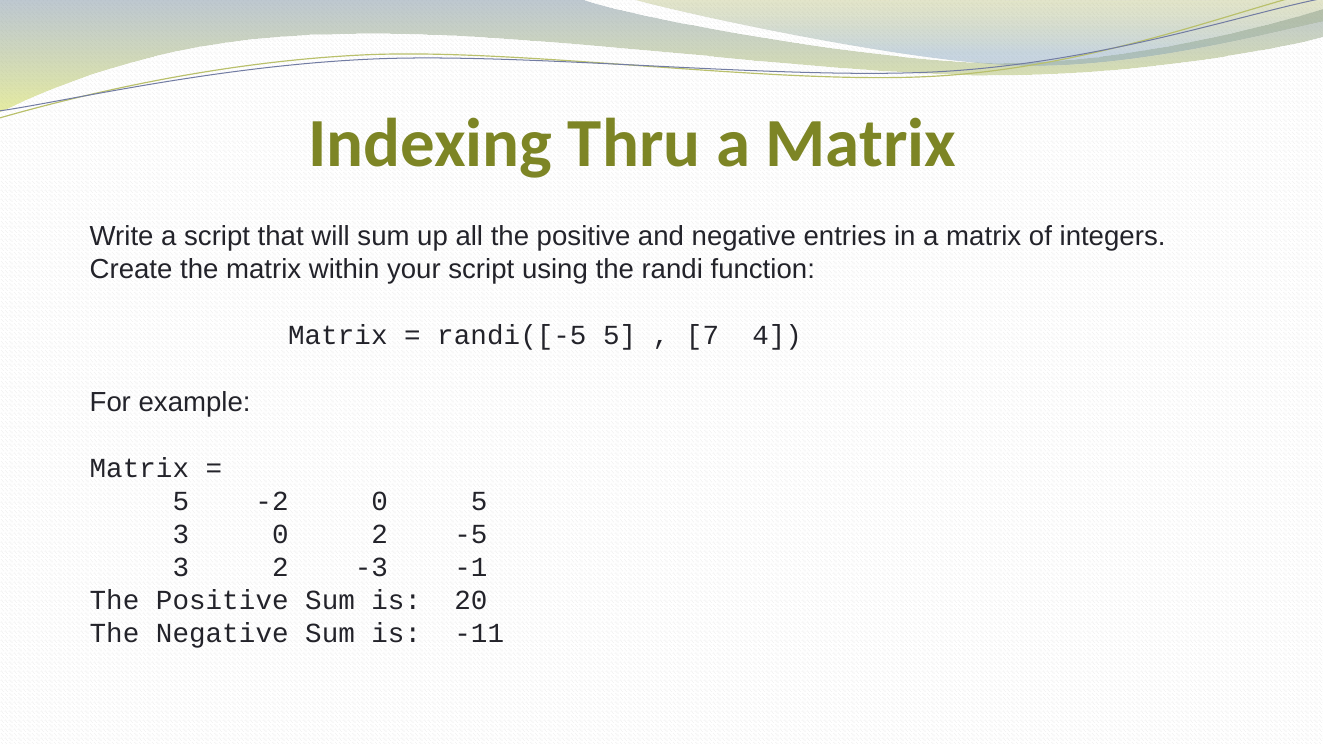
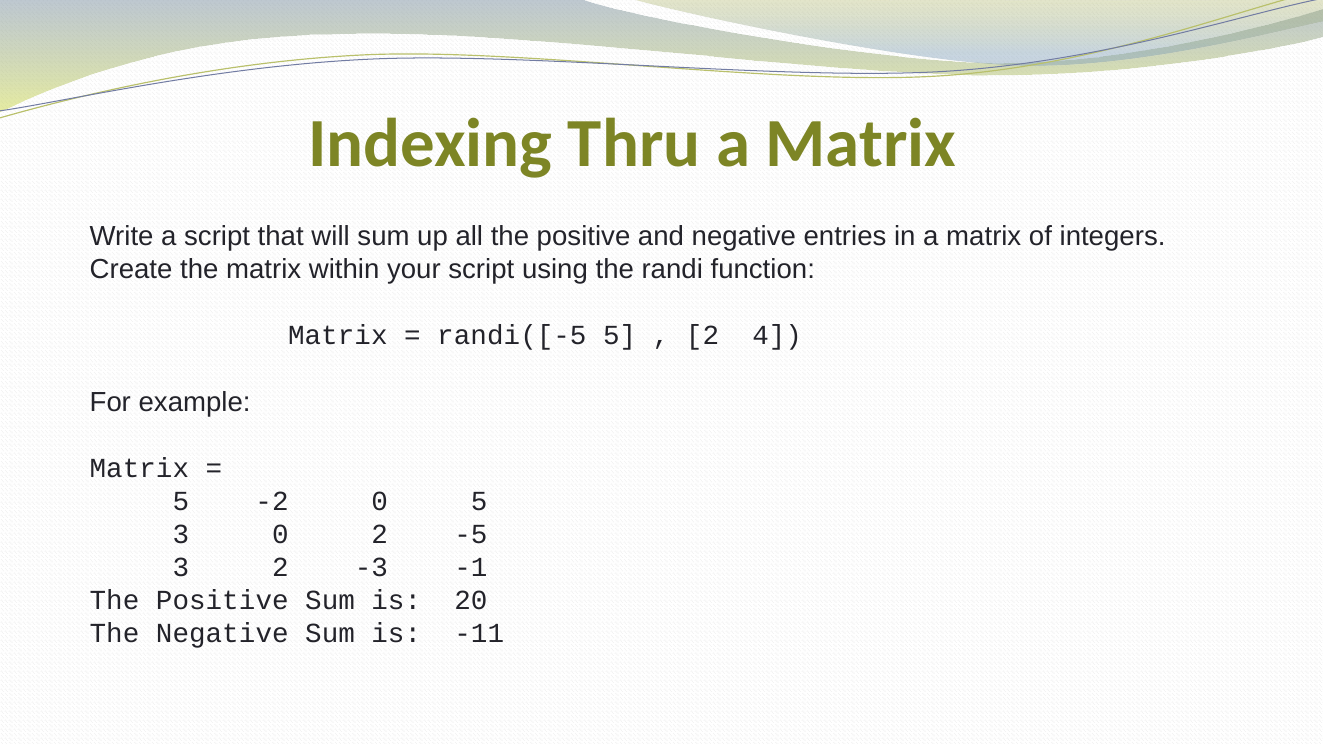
7: 7 -> 2 (703, 336)
